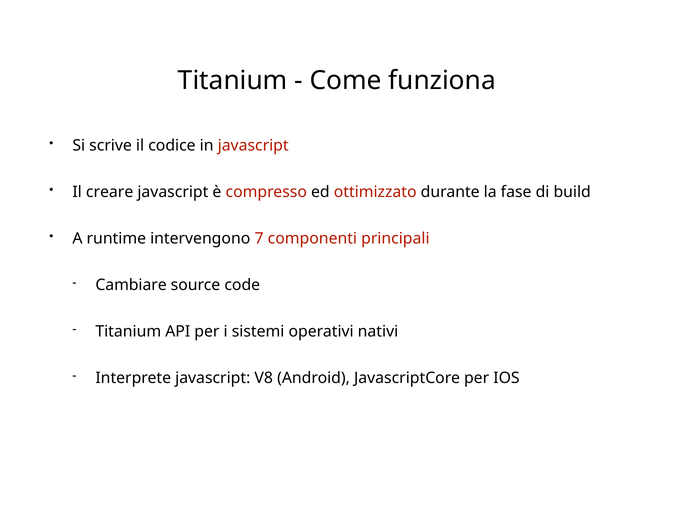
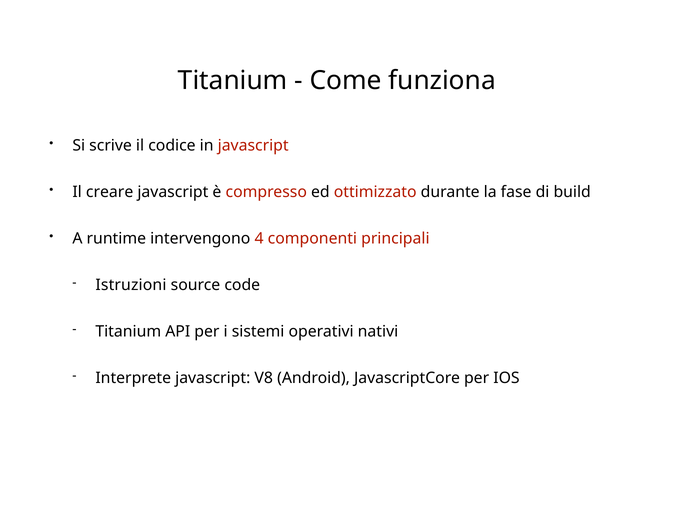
7: 7 -> 4 (259, 239)
Cambiare: Cambiare -> Istruzioni (131, 285)
